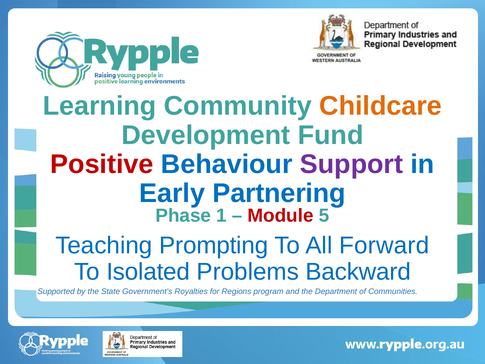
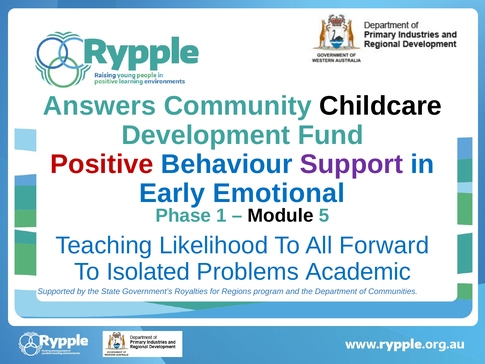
Learning: Learning -> Answers (100, 106)
Childcare colour: orange -> black (381, 106)
Partnering: Partnering -> Emotional (279, 193)
Module colour: red -> black (281, 215)
Prompting: Prompting -> Likelihood (214, 245)
Backward: Backward -> Academic (358, 272)
